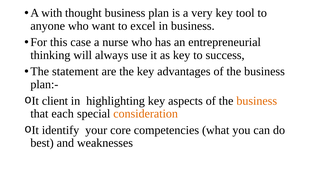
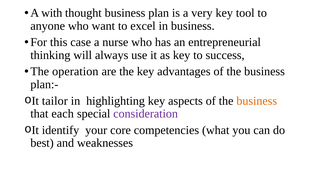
statement: statement -> operation (75, 72)
client: client -> tailor (55, 101)
consideration colour: orange -> purple (146, 114)
